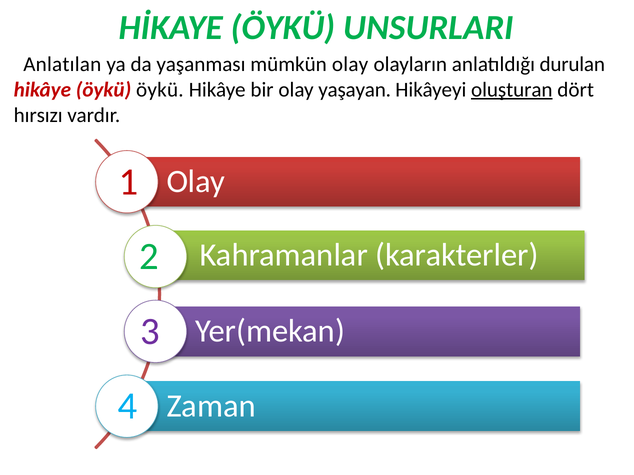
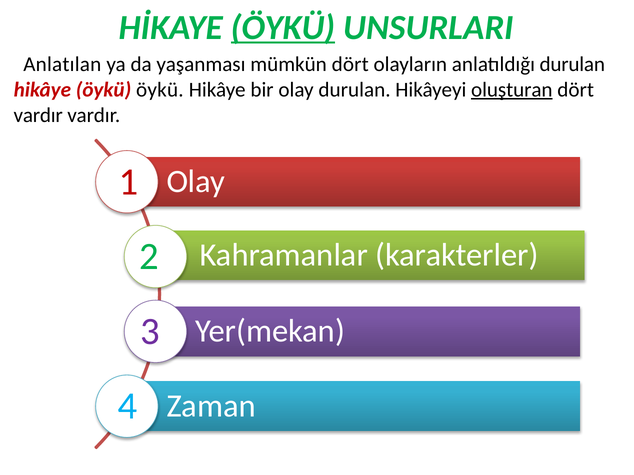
ÖYKÜ underline: none -> present (283, 27)
mümkün olay: olay -> dört (350, 64)
olay yaşayan: yaşayan -> durulan (355, 90)
hırsızı: hırsızı -> vardır (38, 115)
